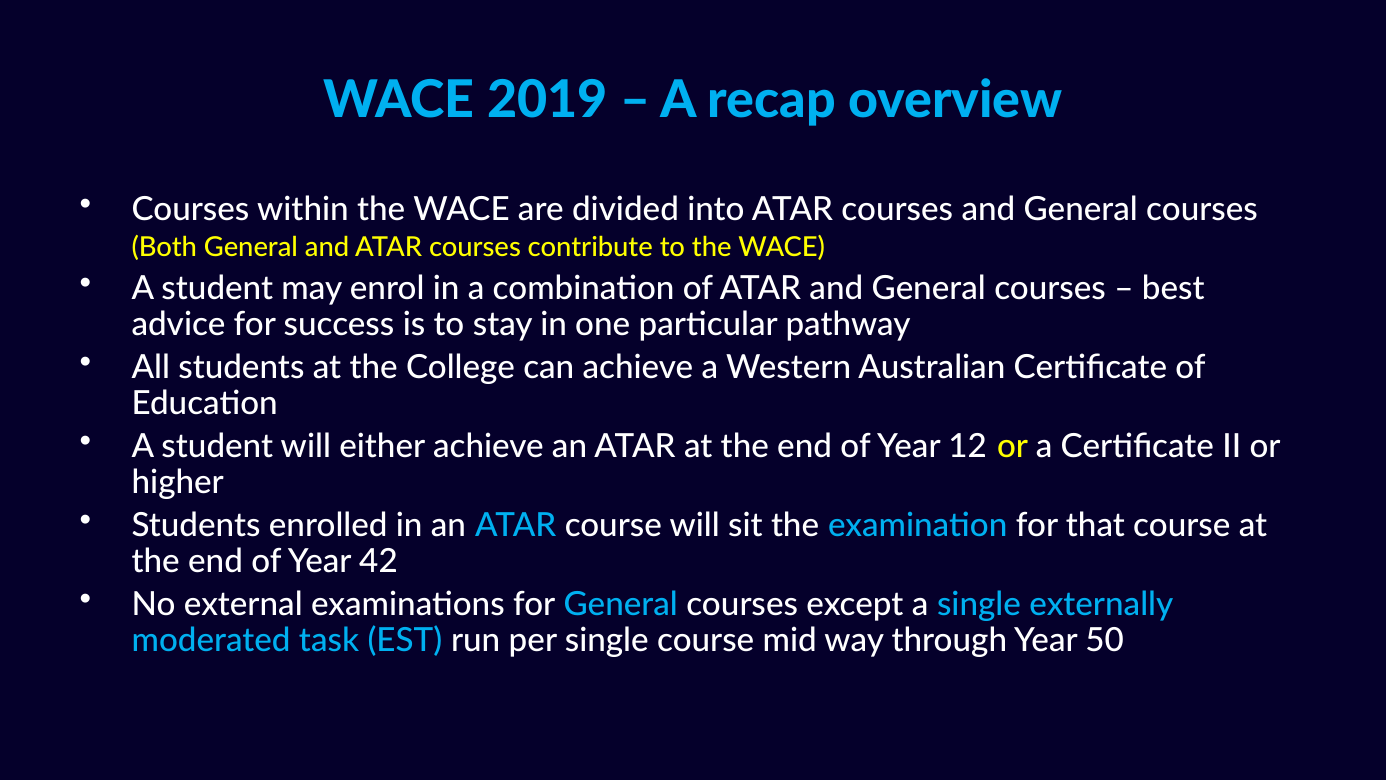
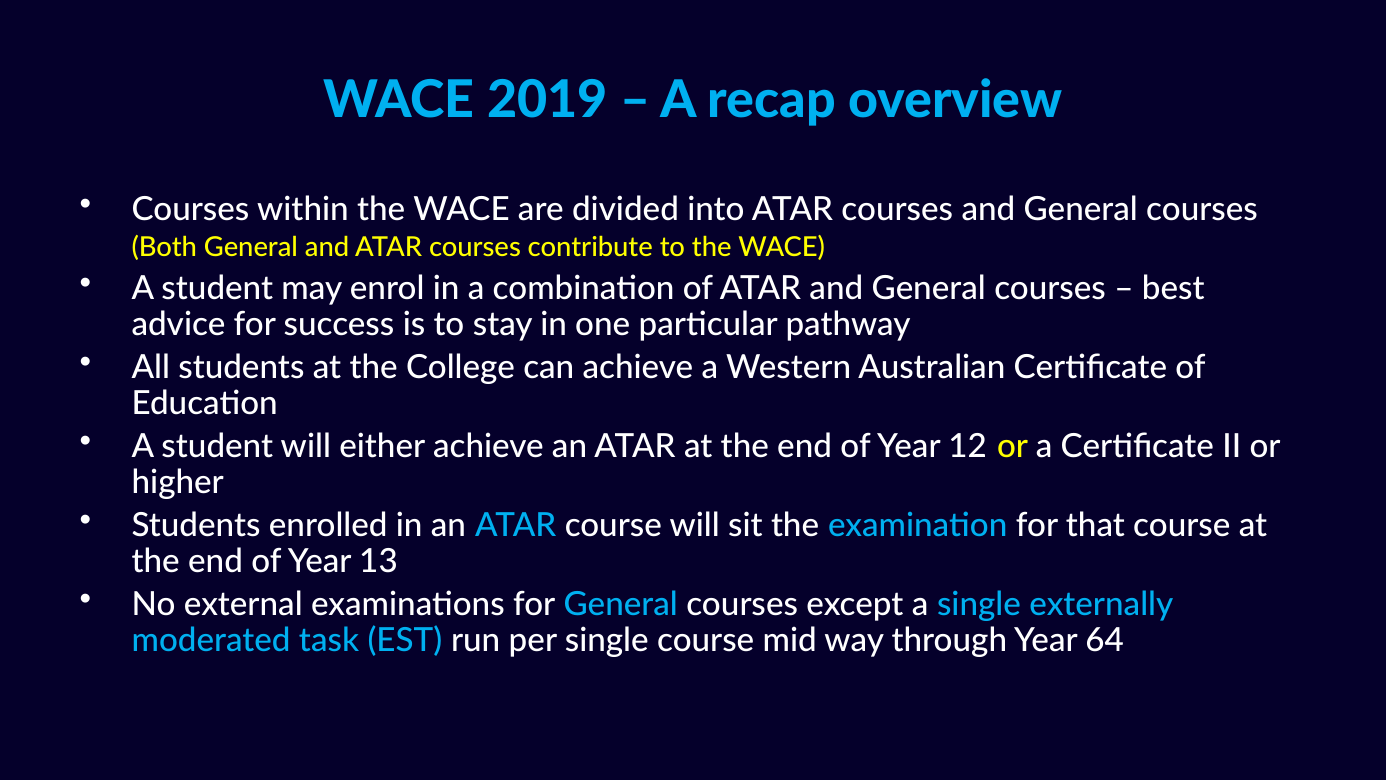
42: 42 -> 13 (379, 561)
50: 50 -> 64 (1105, 640)
